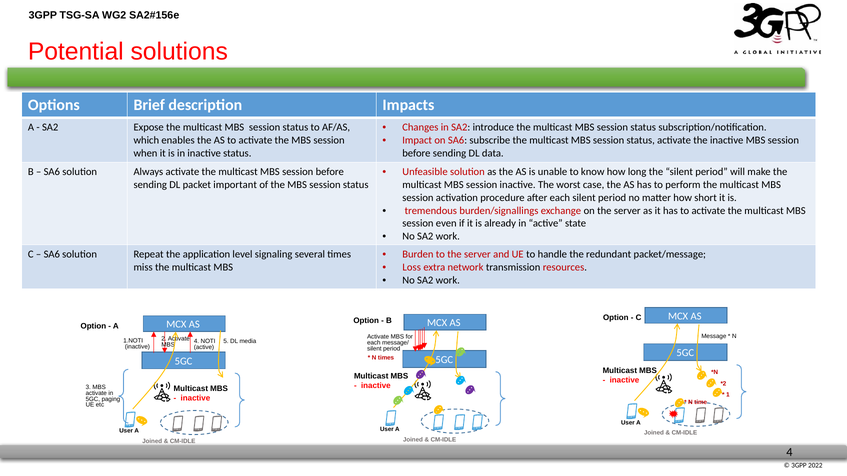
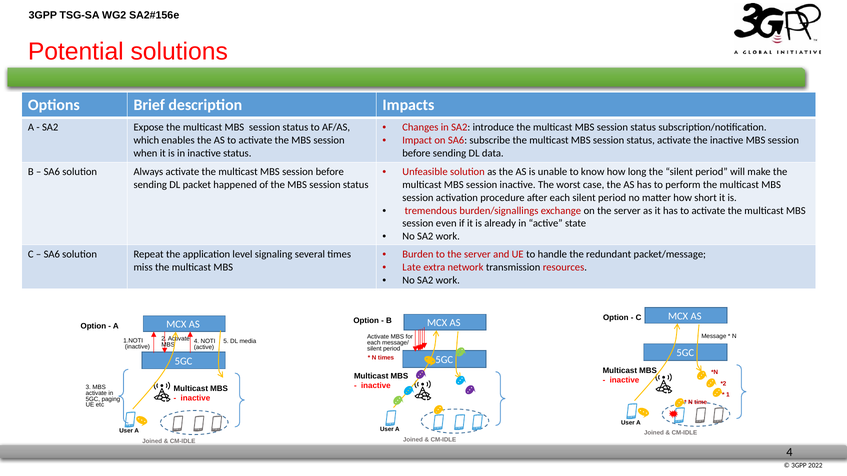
important: important -> happened (235, 185)
Loss: Loss -> Late (412, 268)
